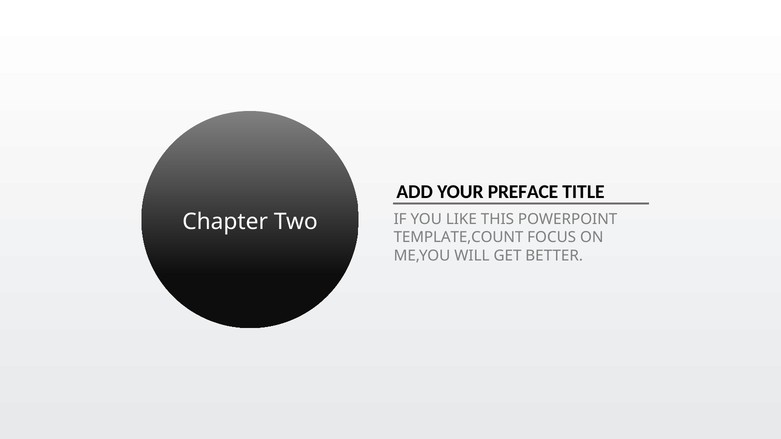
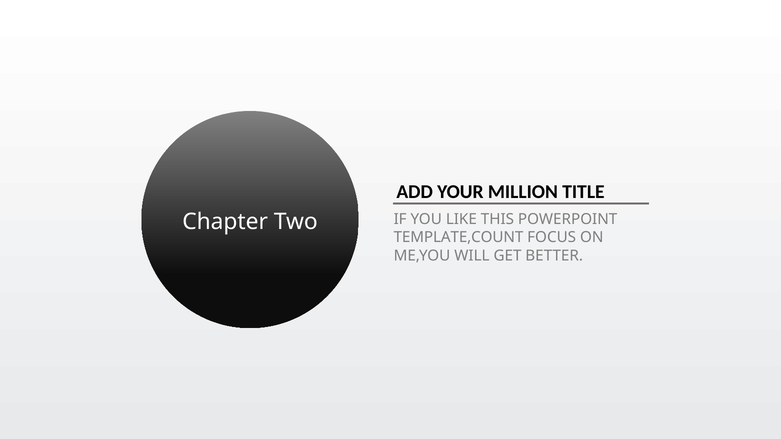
PREFACE: PREFACE -> MILLION (523, 192)
